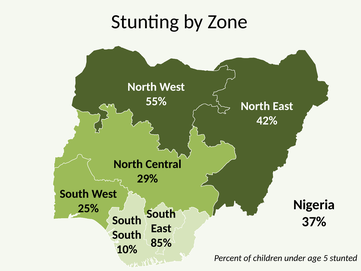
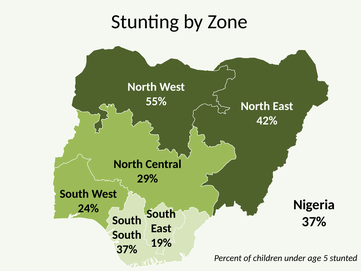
25%: 25% -> 24% (88, 208)
85%: 85% -> 19% (161, 243)
10%: 10% -> 37% (127, 249)
